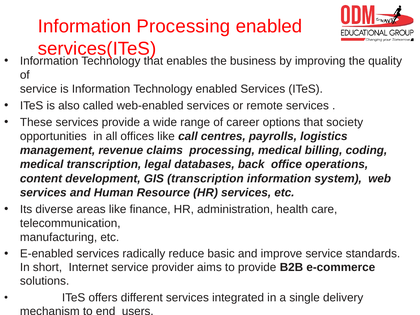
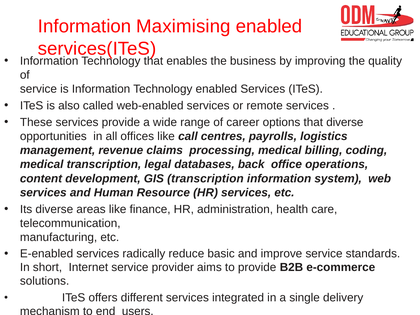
Information Processing: Processing -> Maximising (183, 26)
that society: society -> diverse (345, 122)
